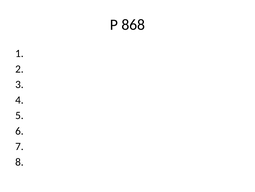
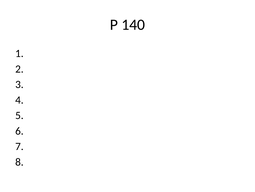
868: 868 -> 140 (133, 25)
